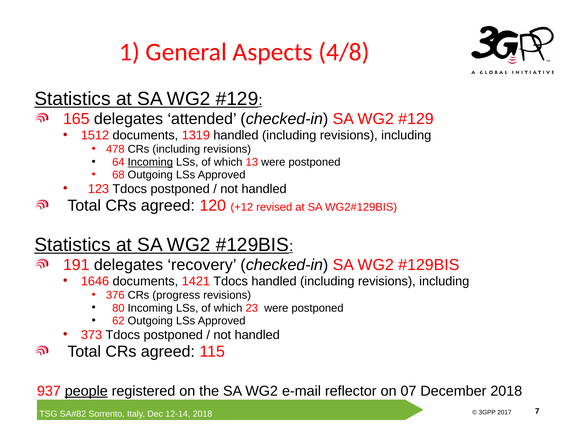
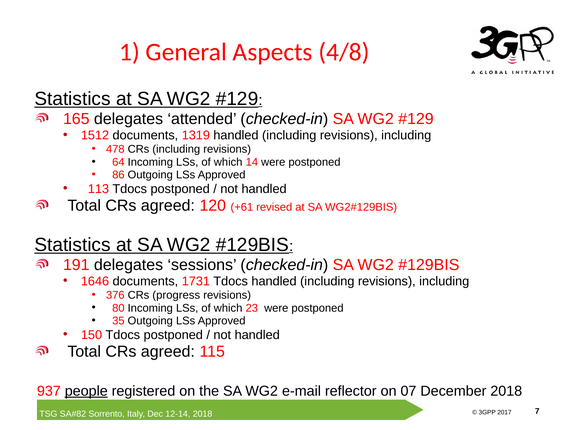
Incoming underline: present -> none (150, 162)
13: 13 -> 14 (252, 162)
68: 68 -> 86 (118, 175)
123: 123 -> 113 (98, 189)
+12: +12 -> +61 (242, 207)
recovery: recovery -> sessions (202, 265)
1421: 1421 -> 1731 (196, 281)
62: 62 -> 35 (118, 321)
373: 373 -> 150 (92, 335)
